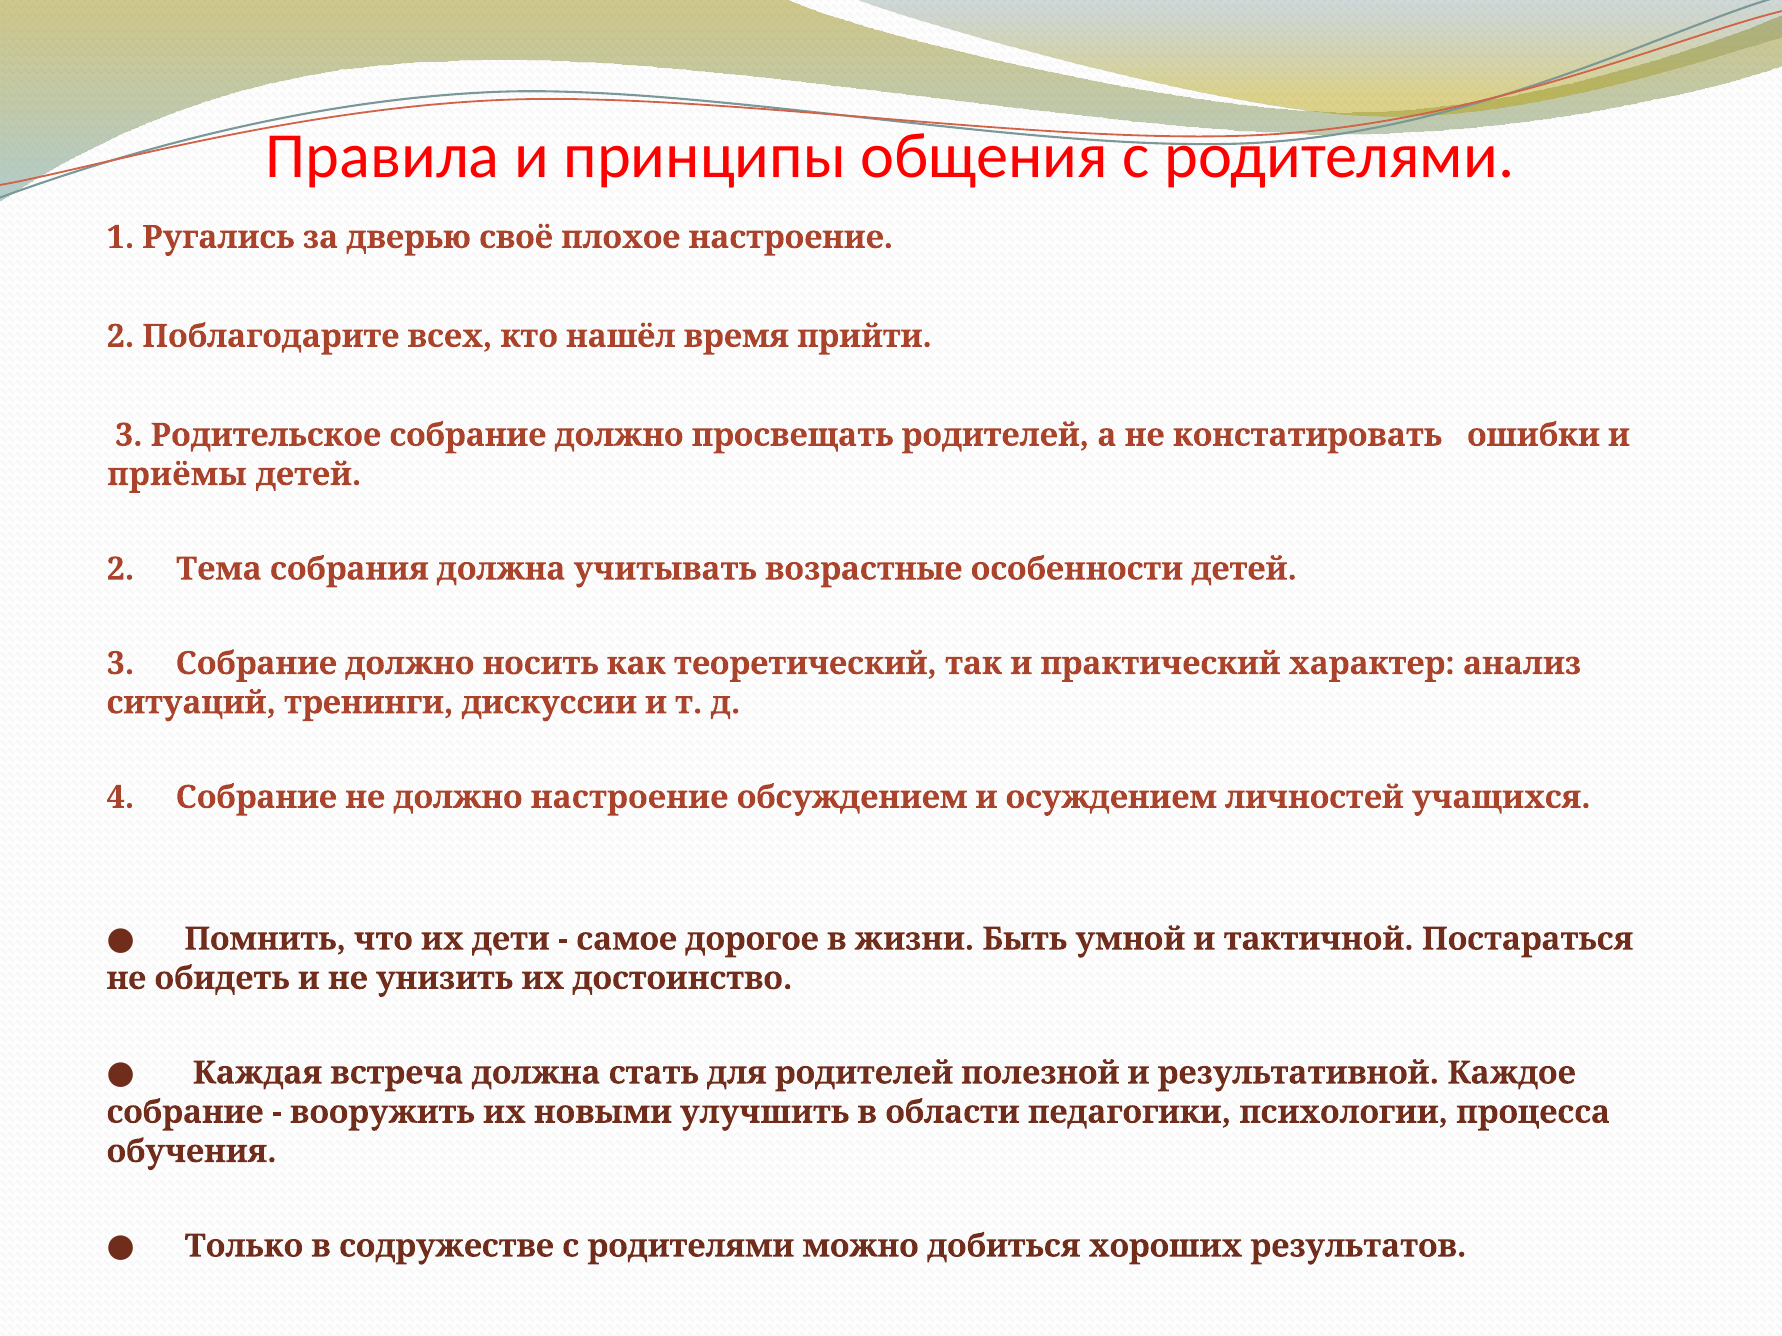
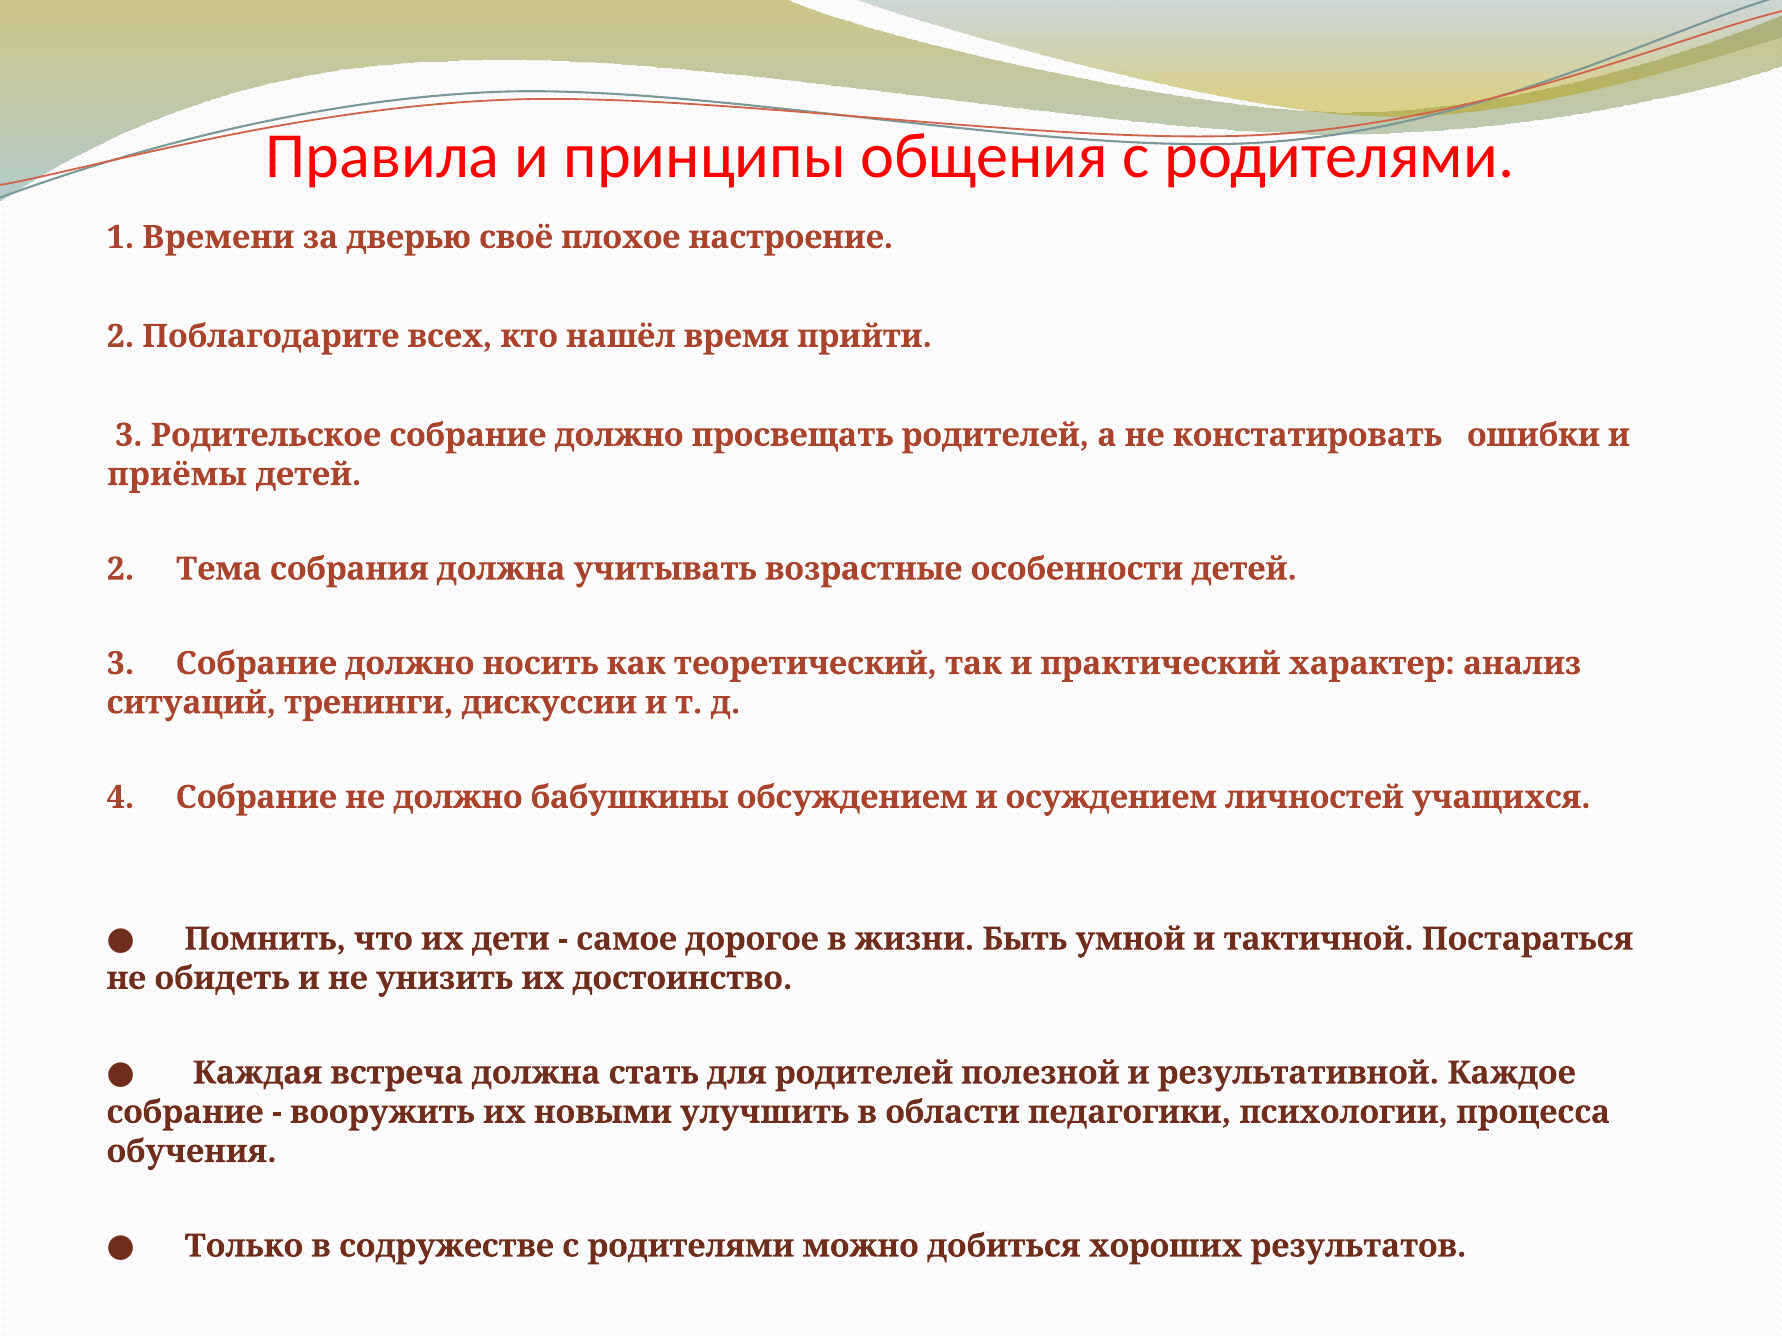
Ругались: Ругались -> Времени (218, 237)
должно настроение: настроение -> бабушкины (630, 798)
